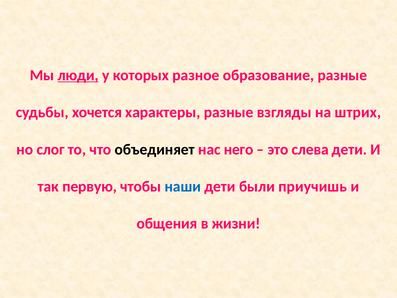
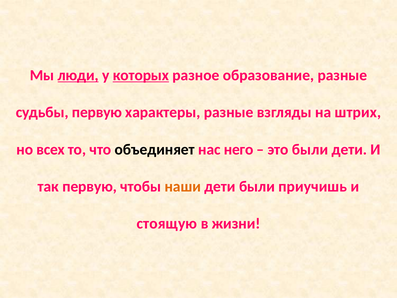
которых underline: none -> present (141, 75)
судьбы хочется: хочется -> первую (97, 112)
слог: слог -> всех (51, 149)
это слева: слева -> были (310, 149)
наши colour: blue -> orange (183, 186)
общения: общения -> стоящую (167, 223)
